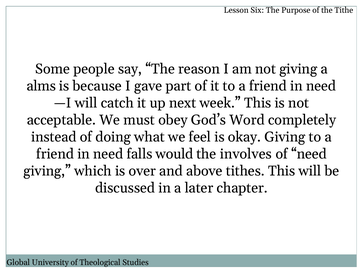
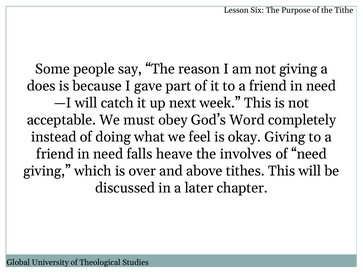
alms: alms -> does (41, 86)
would: would -> heave (174, 153)
